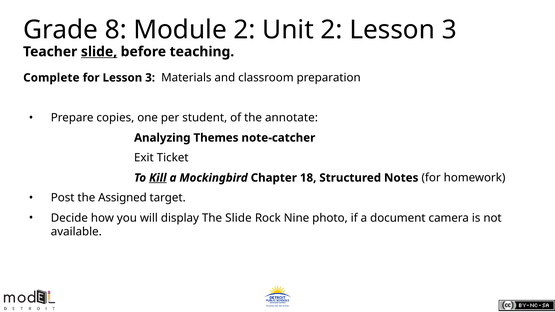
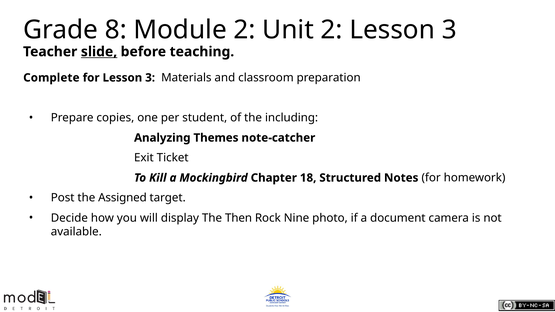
annotate: annotate -> including (292, 118)
Kill underline: present -> none (158, 178)
The Slide: Slide -> Then (239, 218)
